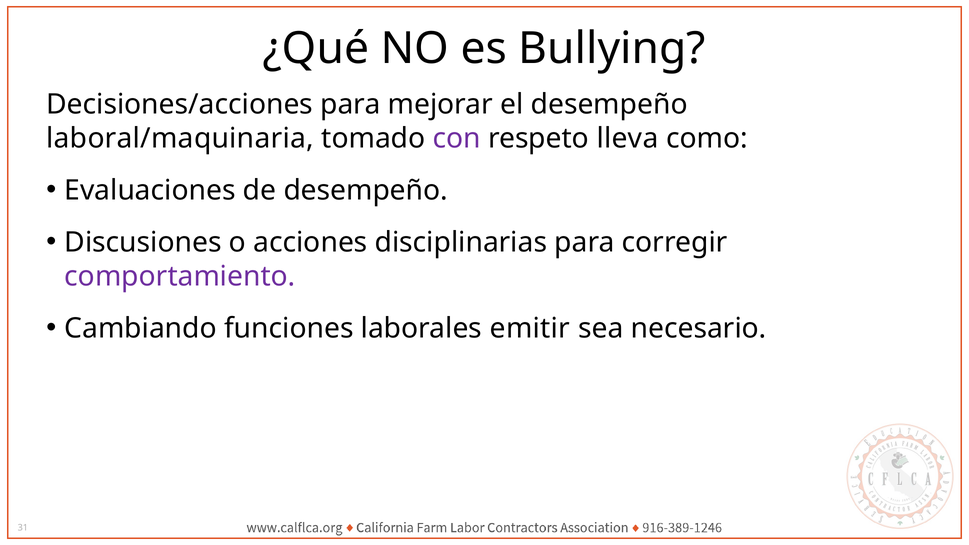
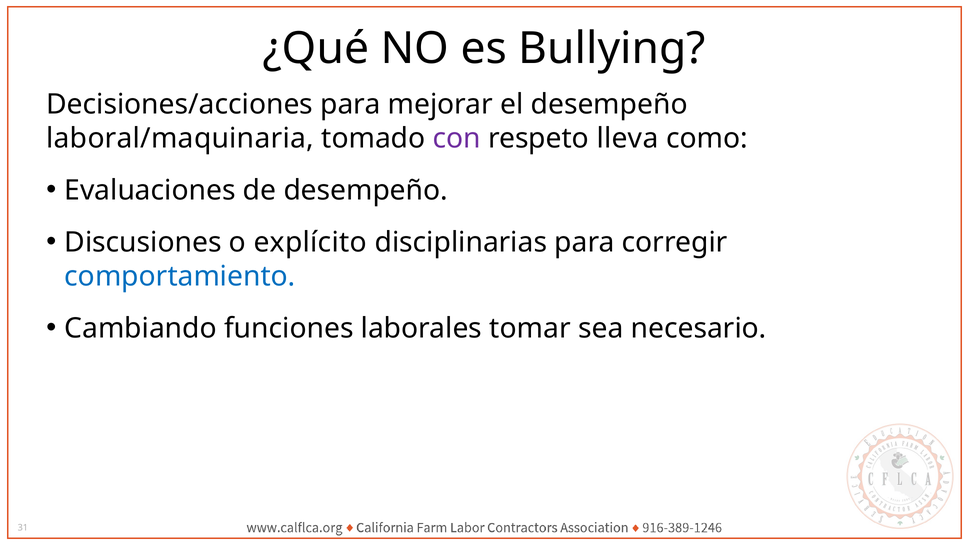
acciones: acciones -> explícito (310, 242)
comportamiento colour: purple -> blue (180, 276)
emitir: emitir -> tomar (530, 328)
